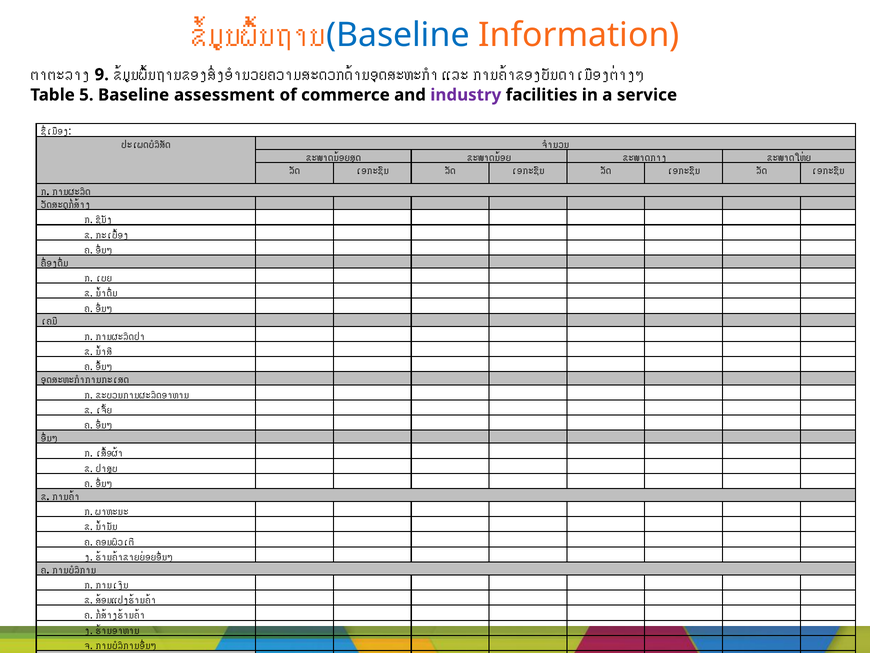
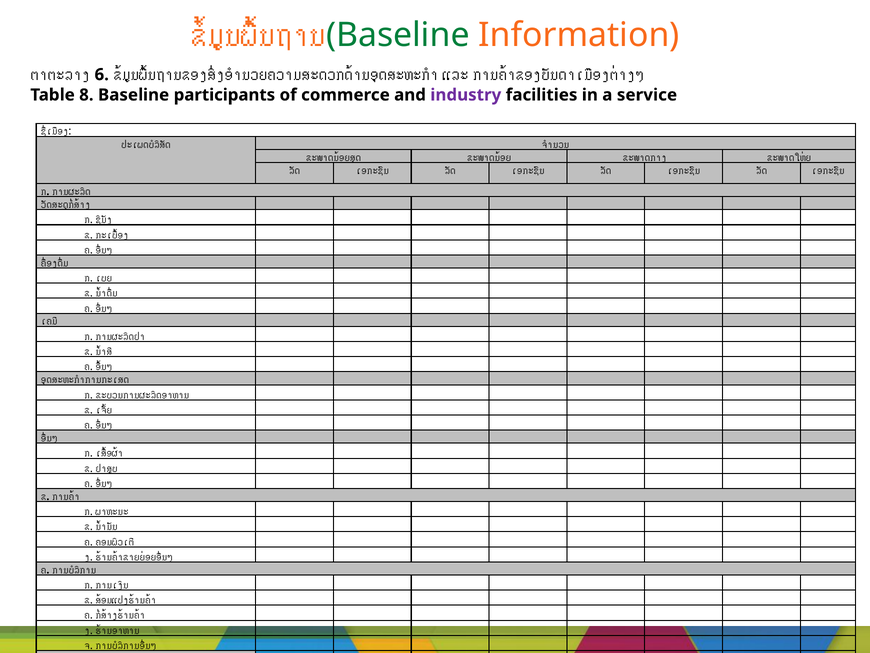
Baseline colour: blue -> green (398, 35)
9: 9 -> 6 (102, 75)
5: 5 -> 8 (86, 95)
assessment: assessment -> participants (224, 95)
